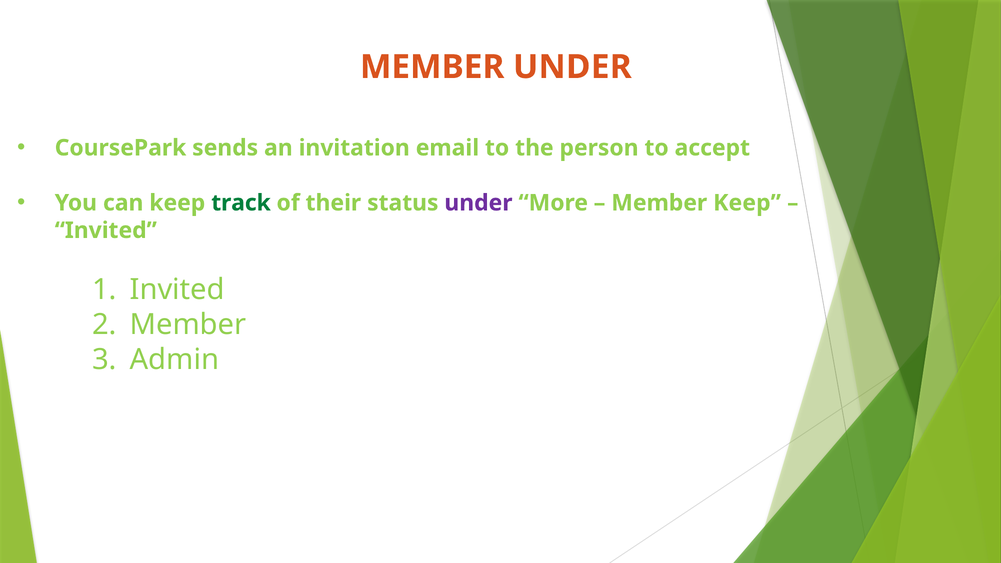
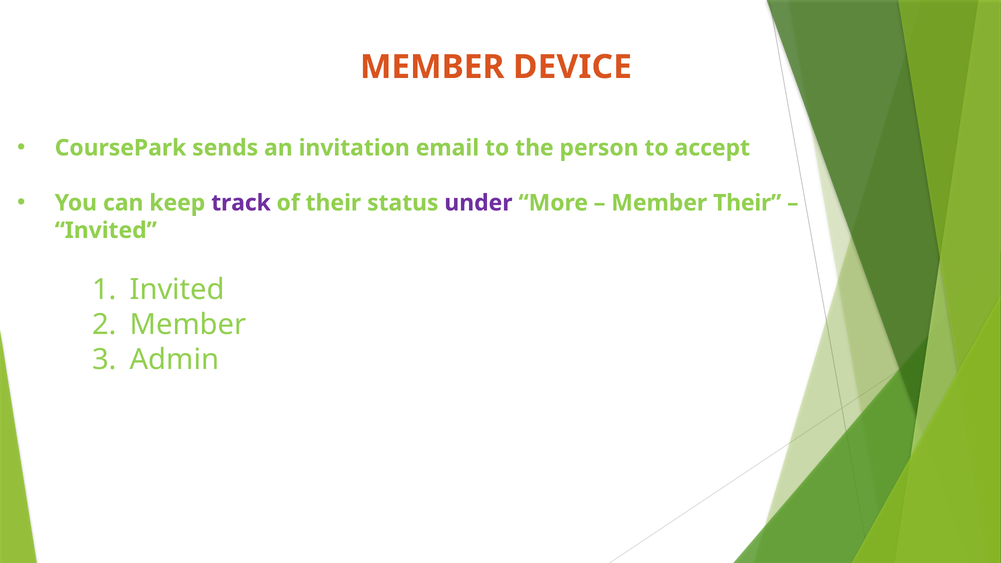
MEMBER UNDER: UNDER -> DEVICE (572, 67)
track colour: green -> purple (241, 203)
Member Keep: Keep -> Their (747, 203)
